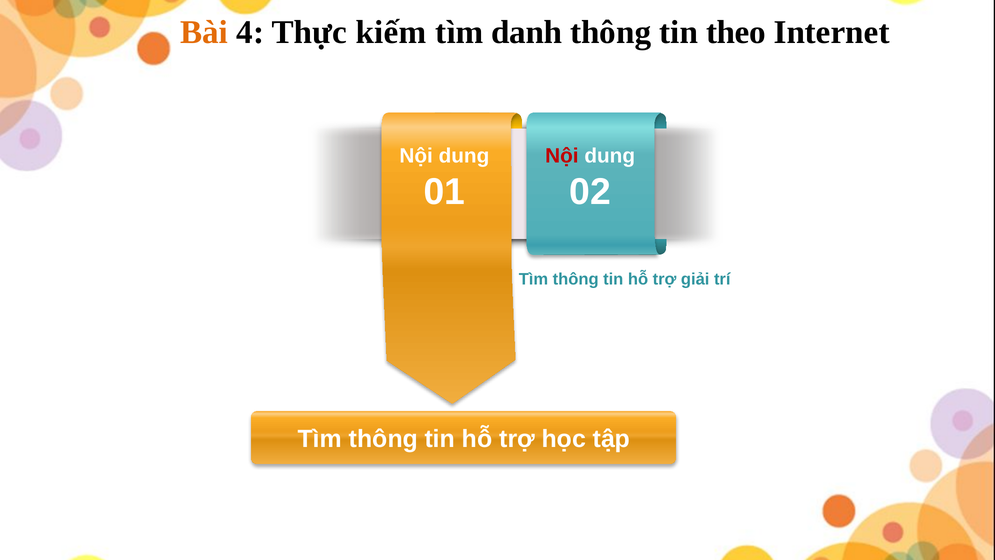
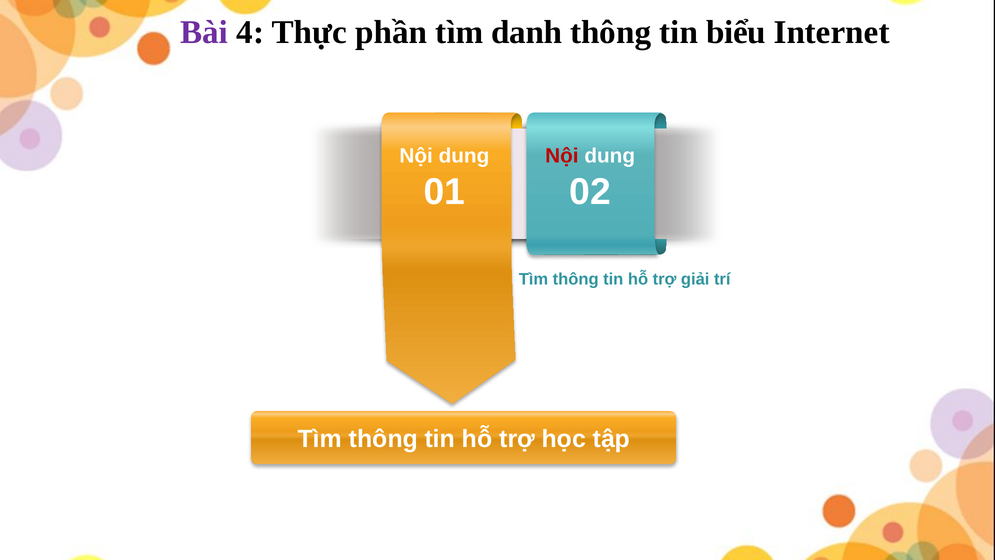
Bài colour: orange -> purple (204, 32)
kiếm: kiếm -> phần (391, 32)
theo: theo -> biểu (736, 32)
